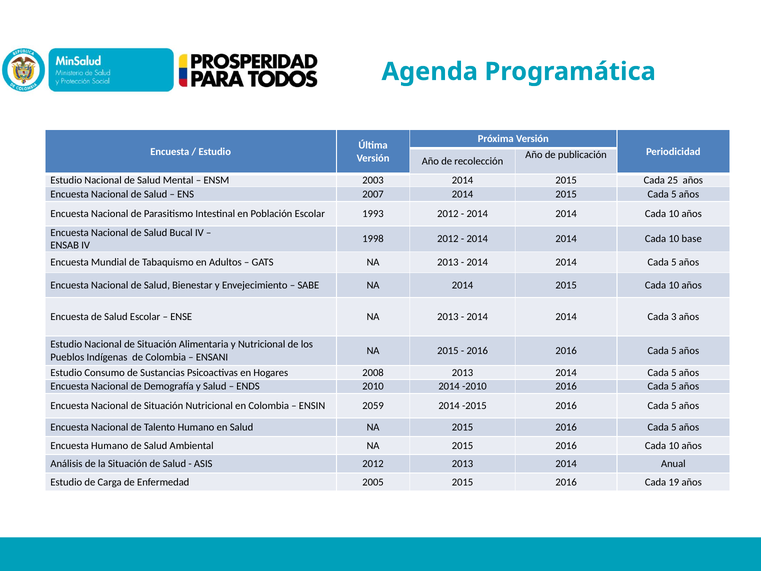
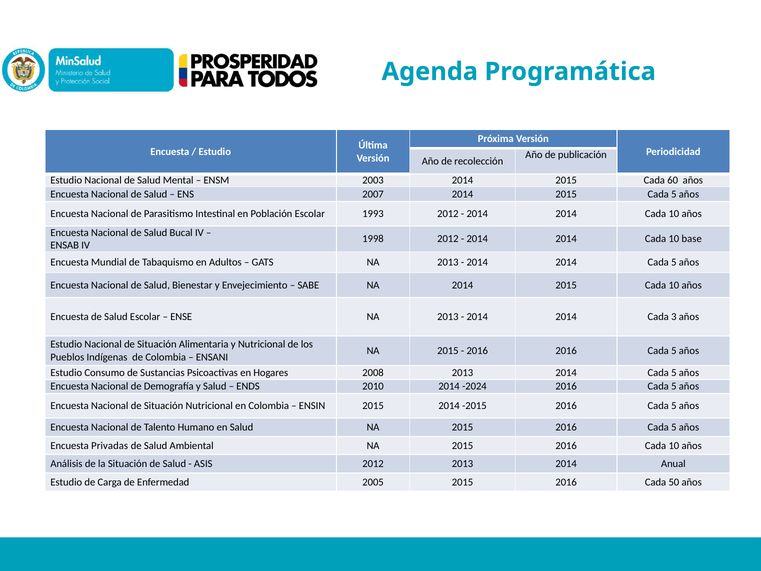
25: 25 -> 60 (673, 180)
-2010: -2010 -> -2024 (474, 386)
ENSIN 2059: 2059 -> 2015 (373, 406)
Encuesta Humano: Humano -> Privadas (110, 445)
19: 19 -> 50 (674, 482)
